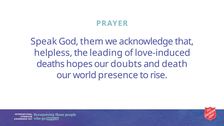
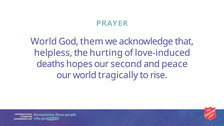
Speak: Speak -> World (44, 42)
leading: leading -> hurting (106, 53)
doubts: doubts -> second (126, 64)
death: death -> peace (175, 64)
presence: presence -> tragically (118, 75)
